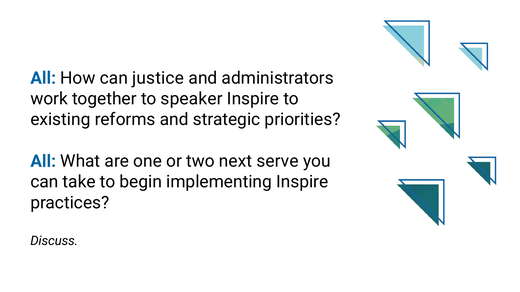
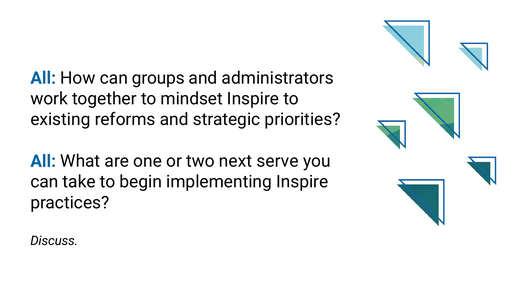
justice: justice -> groups (158, 78)
speaker: speaker -> mindset (192, 99)
